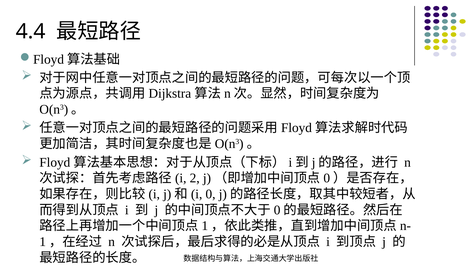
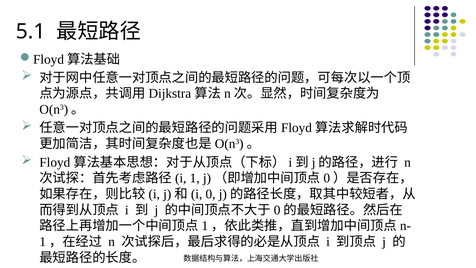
4.4: 4.4 -> 5.1 (31, 31)
2: 2 -> 1 (195, 178)
